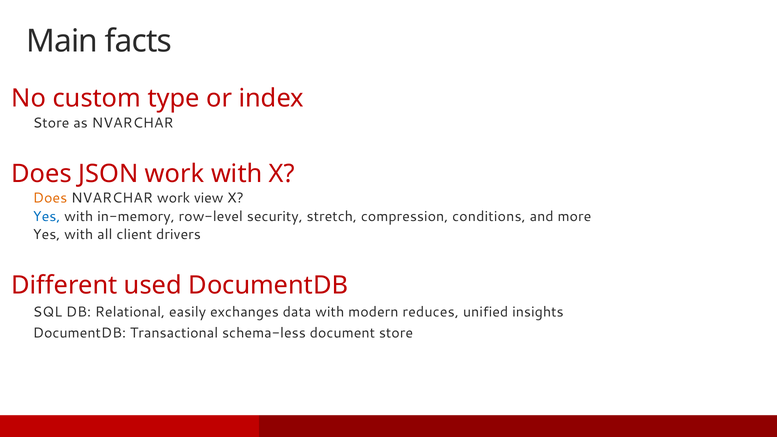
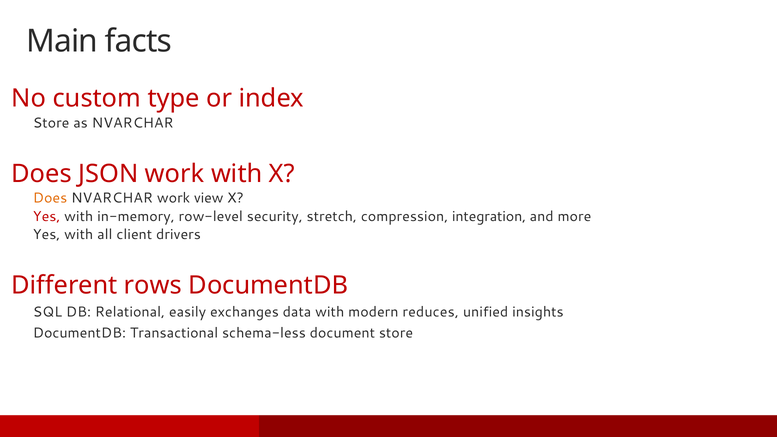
Yes colour: blue -> red (47, 216)
conditions: conditions -> integration (489, 216)
used: used -> rows (153, 285)
